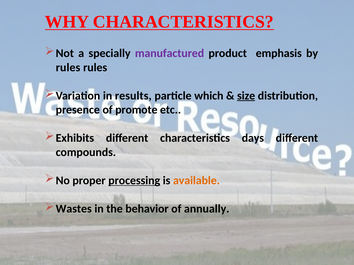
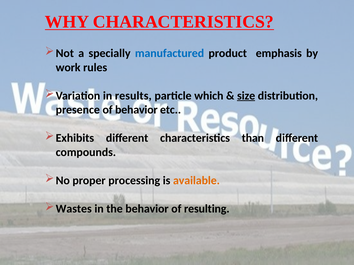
manufactured colour: purple -> blue (170, 53)
rules: rules -> work (68, 67)
of promote: promote -> behavior (136, 110)
days: days -> than (253, 138)
processing underline: present -> none (134, 181)
annually: annually -> resulting (207, 209)
